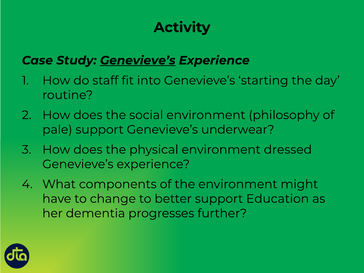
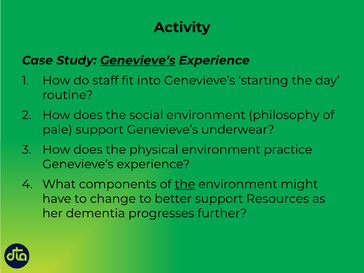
dressed: dressed -> practice (288, 150)
the underline: none -> present (185, 184)
Education: Education -> Resources (278, 199)
